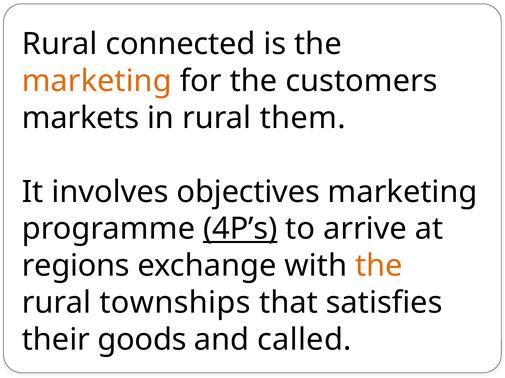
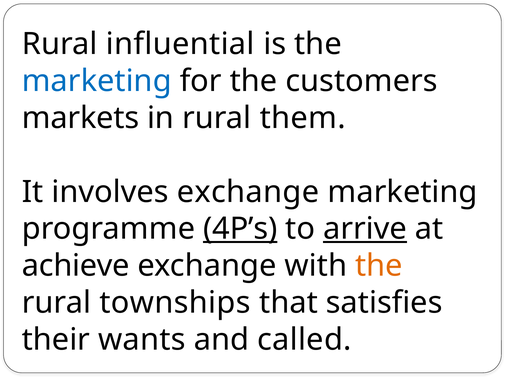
connected: connected -> influential (180, 44)
marketing colour: orange -> blue (97, 81)
involves objectives: objectives -> exchange (248, 192)
arrive underline: none -> present (365, 229)
regions: regions -> achieve (76, 266)
goods: goods -> wants (142, 340)
